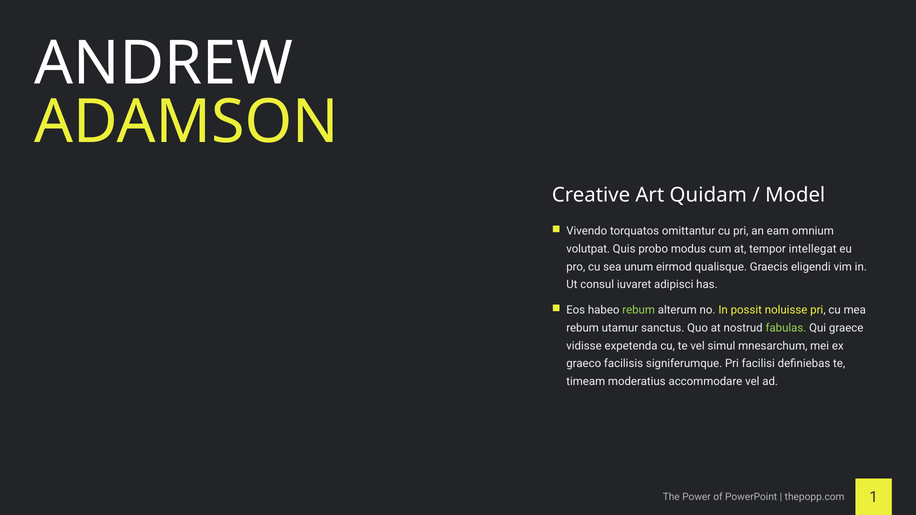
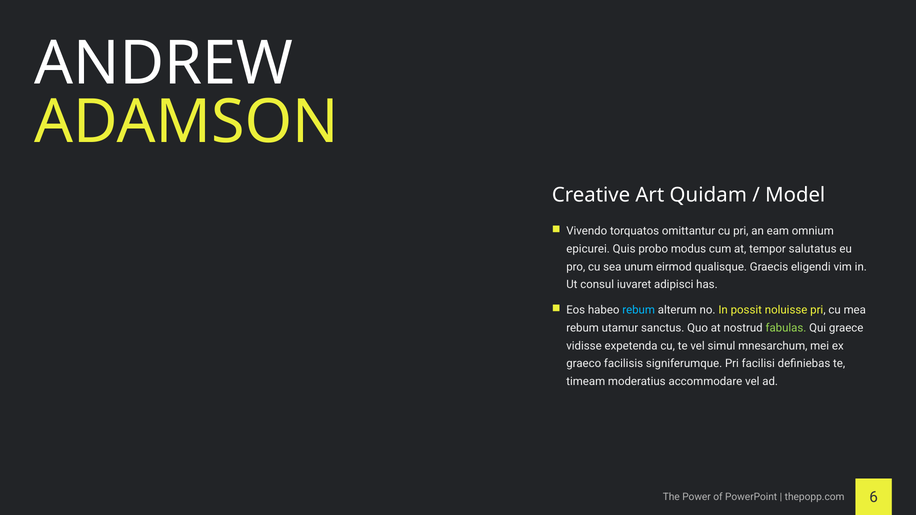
volutpat: volutpat -> epicurei (588, 249)
intellegat: intellegat -> salutatus (813, 249)
rebum colour: light green -> light blue (639, 310)
1: 1 -> 6 (874, 497)
